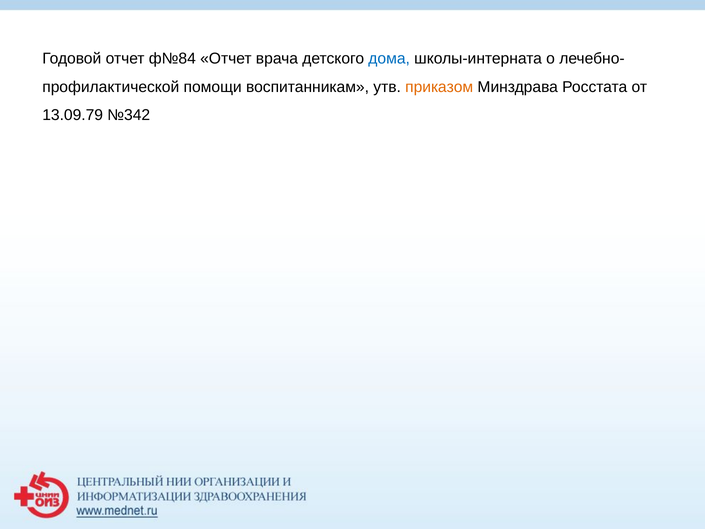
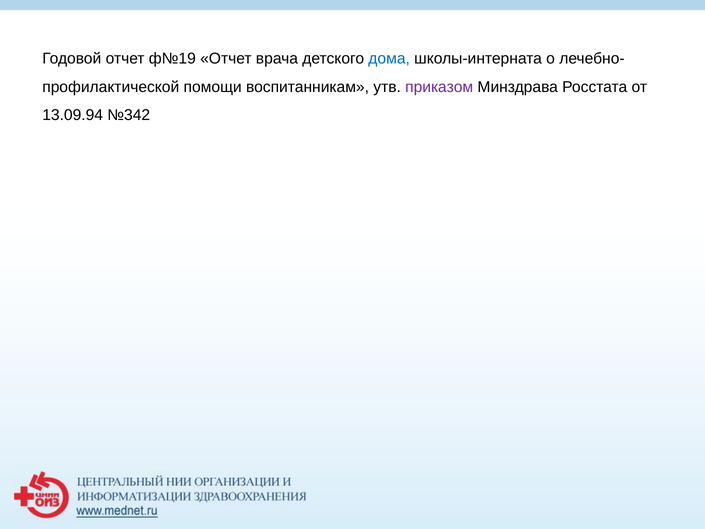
ф№84: ф№84 -> ф№19 (172, 59)
приказом colour: orange -> purple (439, 87)
13.09.79: 13.09.79 -> 13.09.94 (73, 115)
